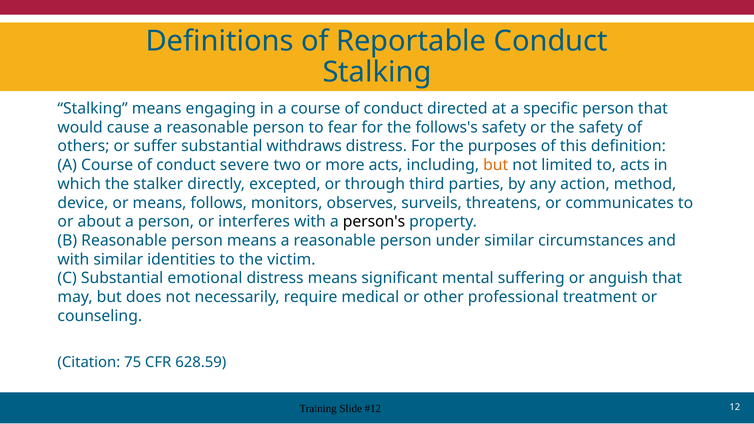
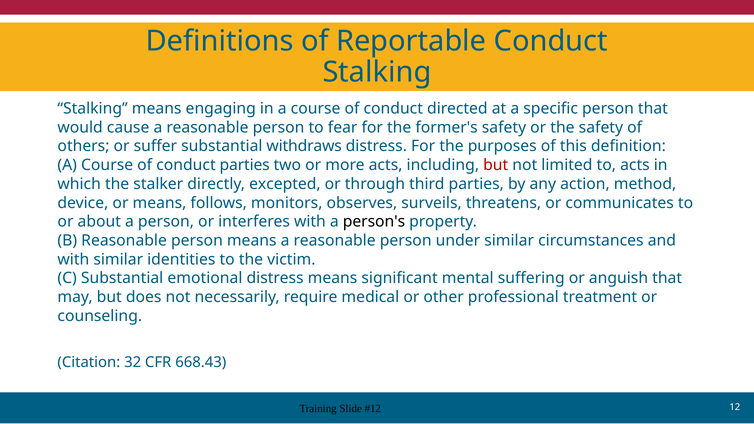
follows's: follows's -> former's (447, 127)
conduct severe: severe -> parties (245, 165)
but colour: orange -> red (496, 165)
75: 75 -> 32 (133, 363)
628.59: 628.59 -> 668.43 (201, 363)
